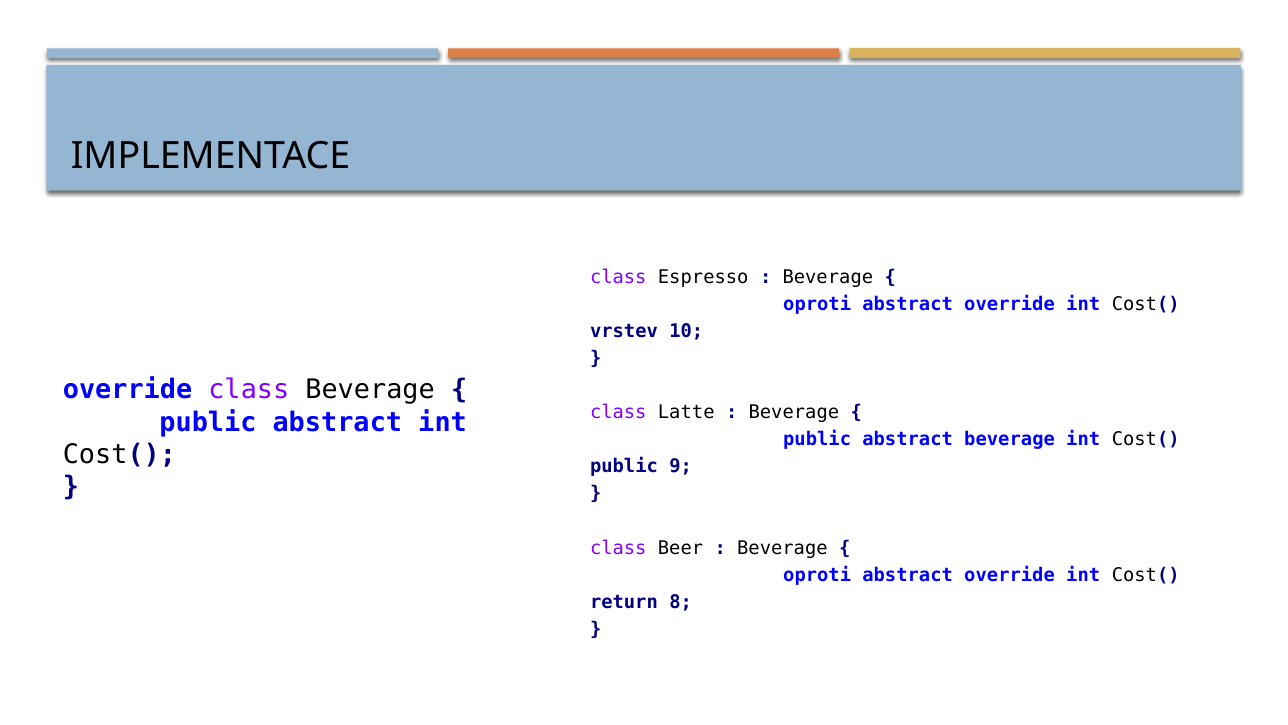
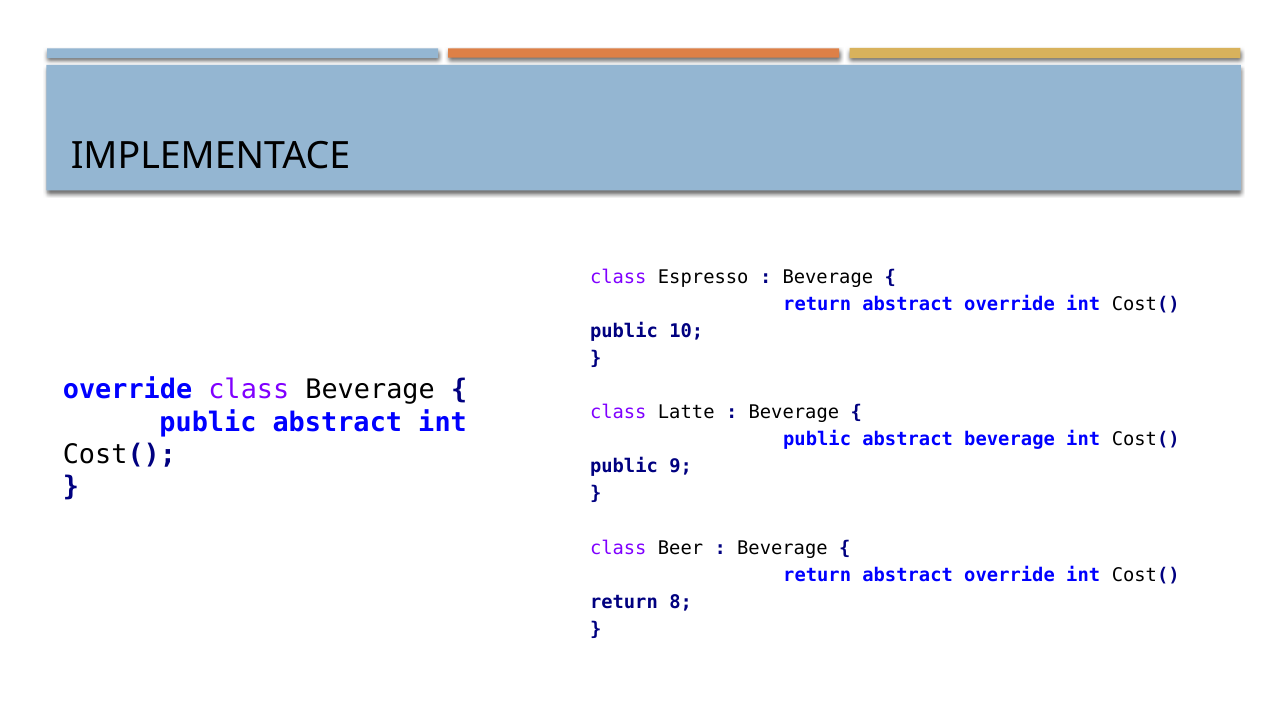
oproti: oproti -> return (817, 304)
vrstev: vrstev -> public (624, 331)
oproti: oproti -> return (817, 574)
